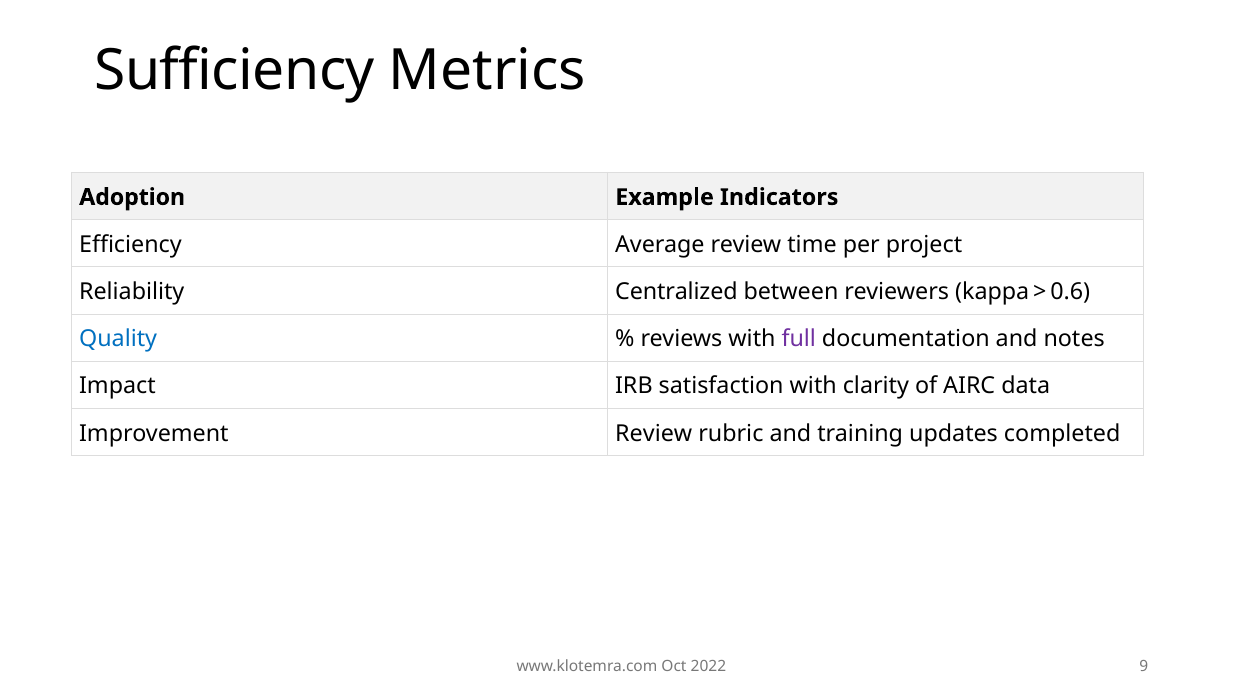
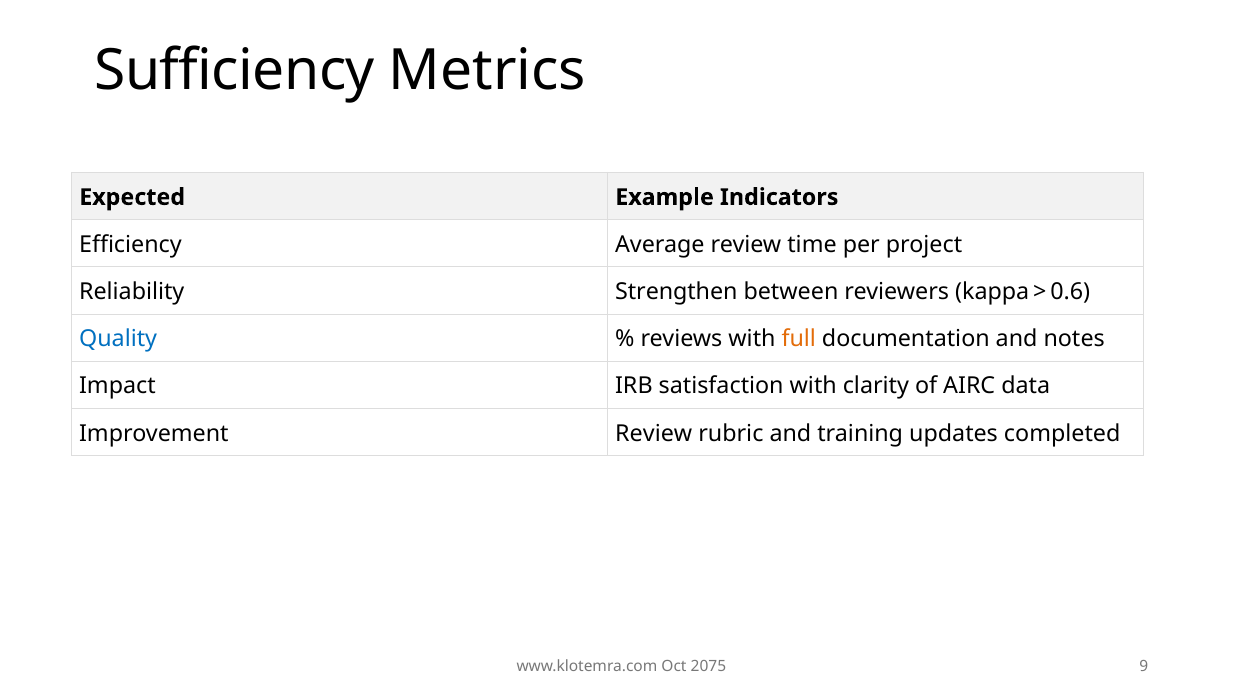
Adoption: Adoption -> Expected (132, 197)
Centralized: Centralized -> Strengthen (676, 292)
full colour: purple -> orange (799, 339)
2022: 2022 -> 2075 (708, 666)
